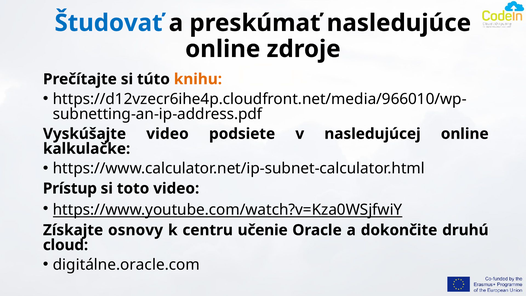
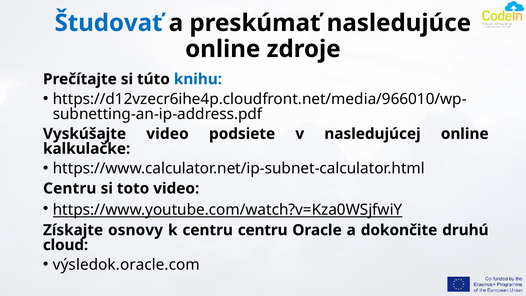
knihu colour: orange -> blue (198, 79)
Prístup: Prístup -> Centru (70, 188)
centru učenie: učenie -> centru (263, 230)
digitálne.oracle.com: digitálne.oracle.com -> výsledok.oracle.com (126, 265)
